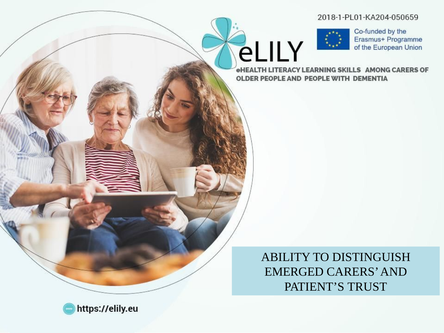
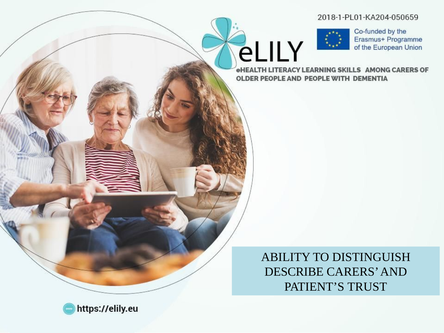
EMERGED: EMERGED -> DESCRIBE (294, 272)
